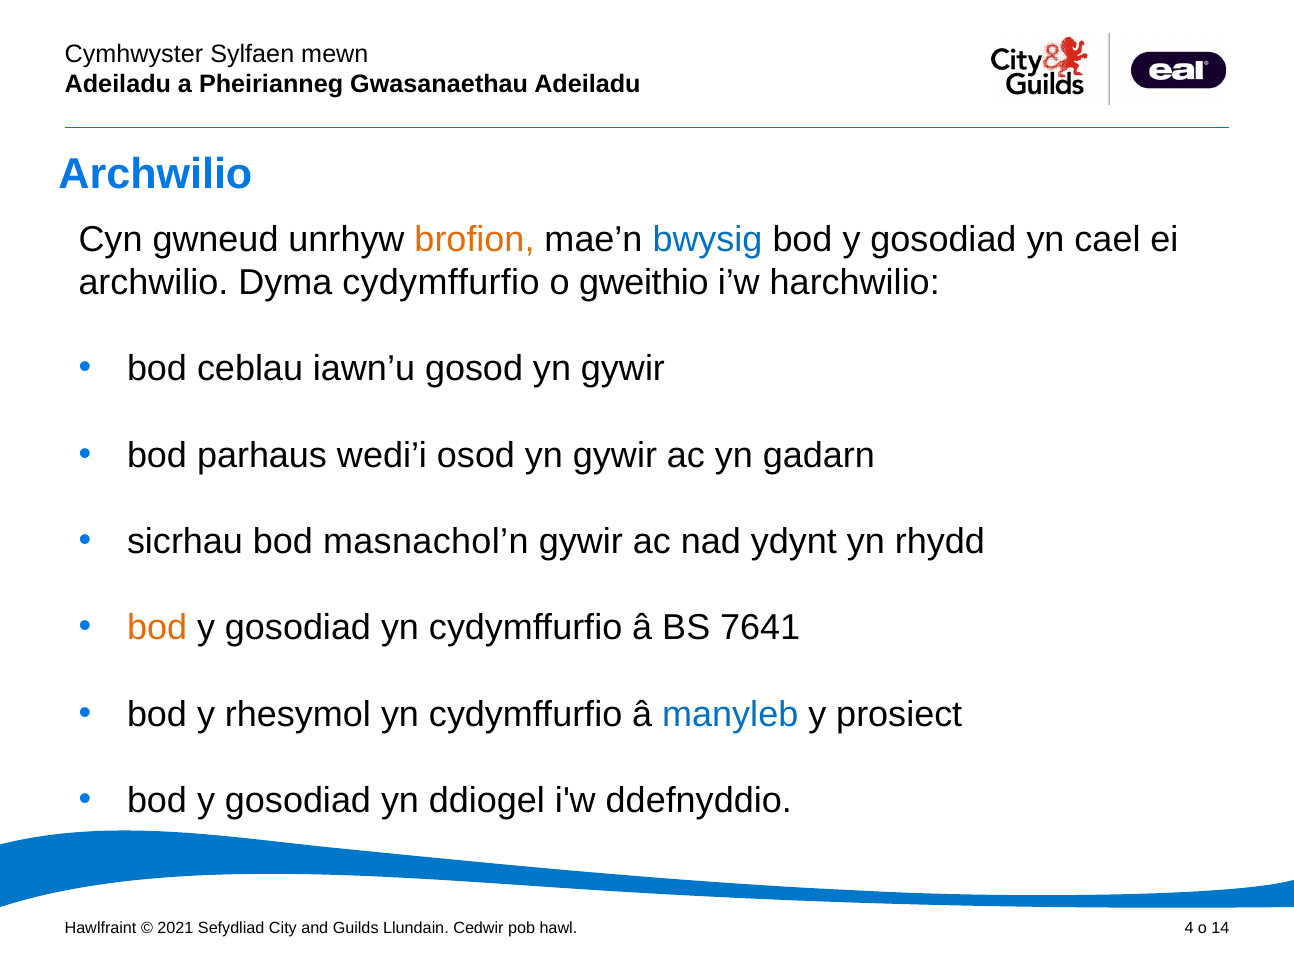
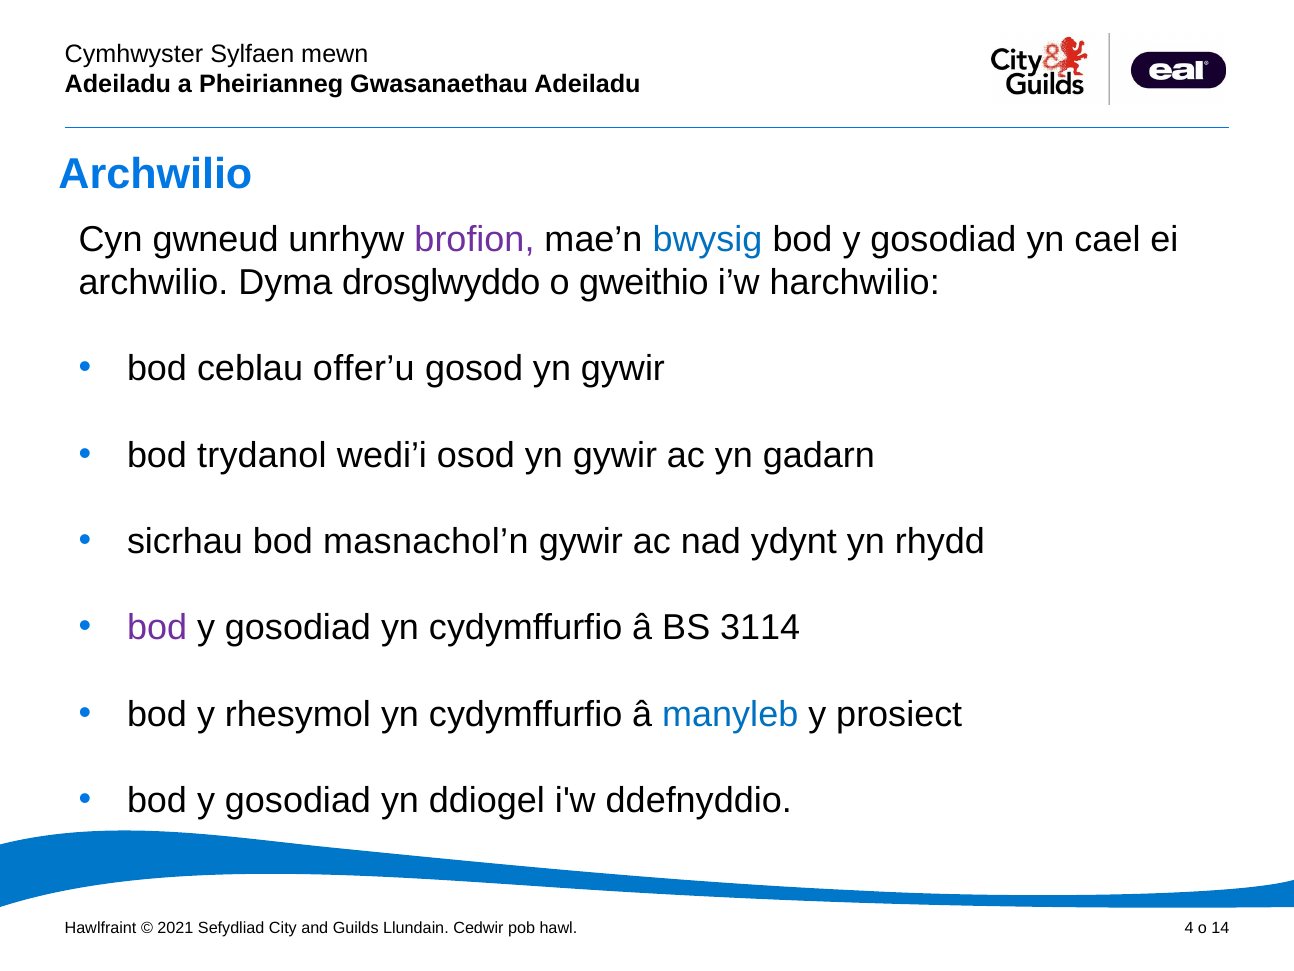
brofion colour: orange -> purple (474, 239)
Dyma cydymffurfio: cydymffurfio -> drosglwyddo (441, 282)
iawn’u: iawn’u -> offer’u (364, 369)
parhaus: parhaus -> trydanol (262, 455)
bod colour: orange -> purple (157, 628)
7641: 7641 -> 3114 (760, 628)
